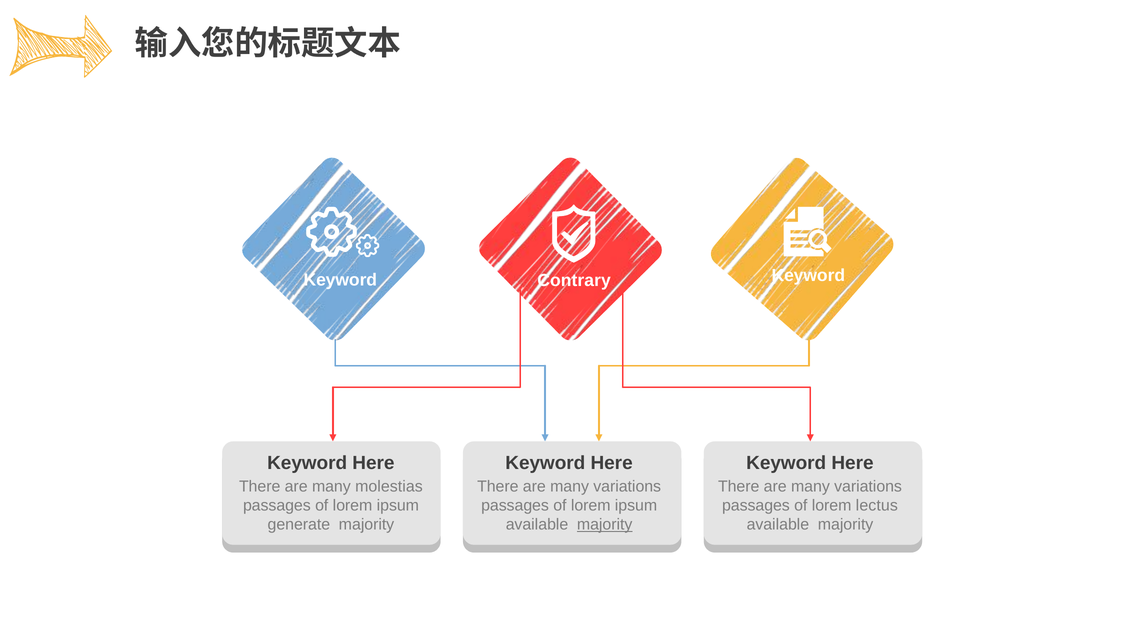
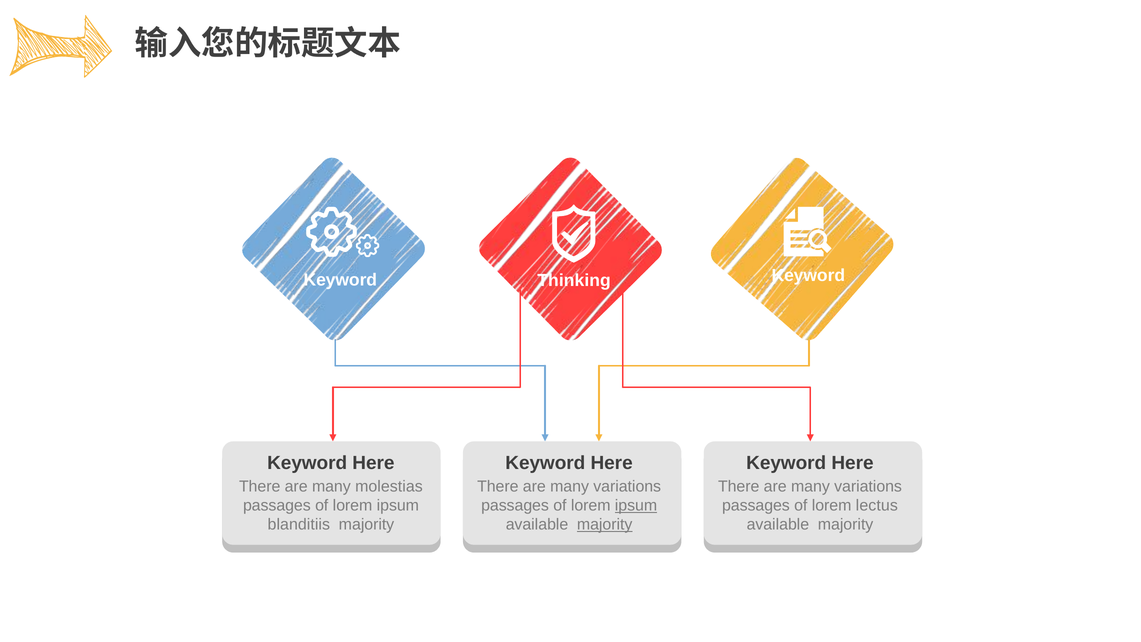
Contrary: Contrary -> Thinking (574, 280)
ipsum underline: none -> present (636, 505)
generate: generate -> blanditiis (299, 524)
